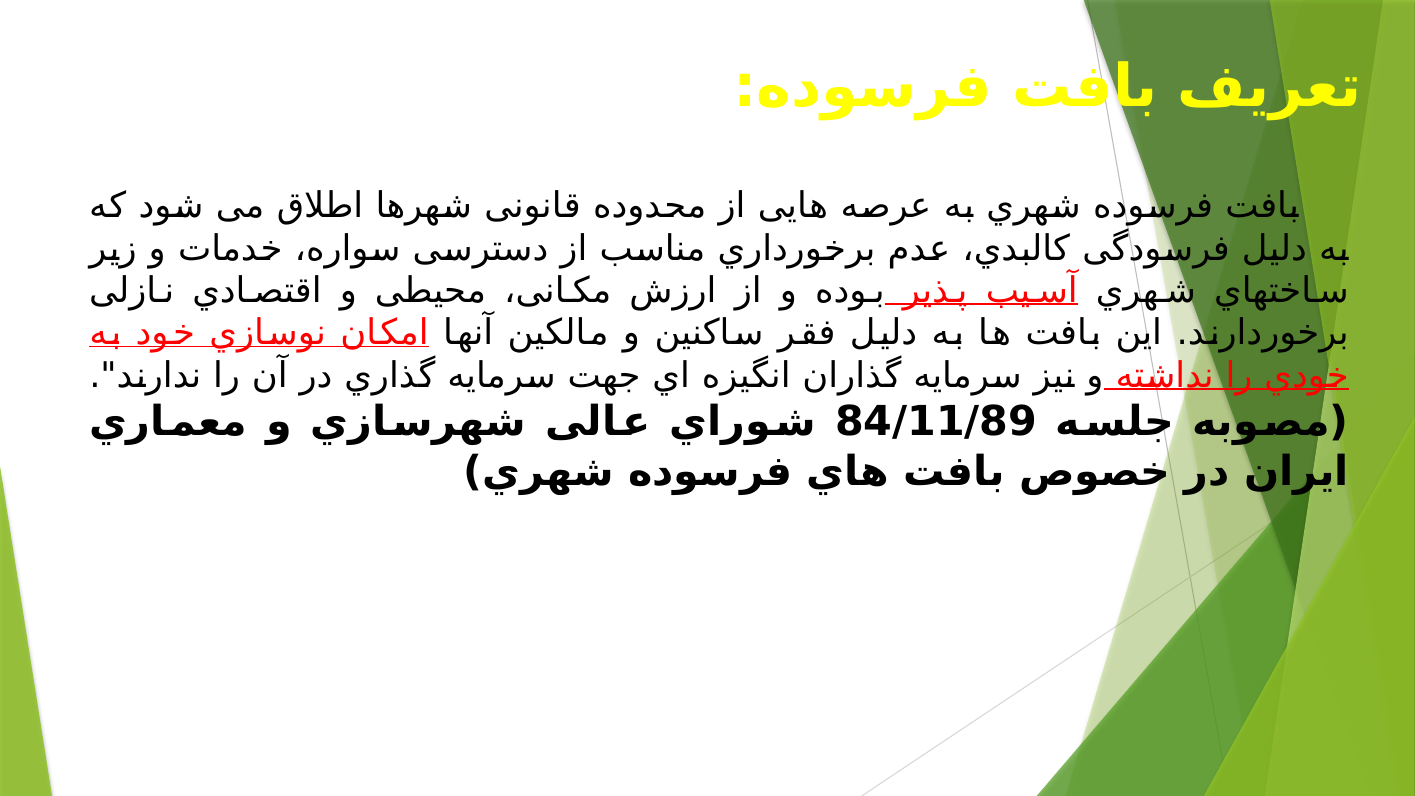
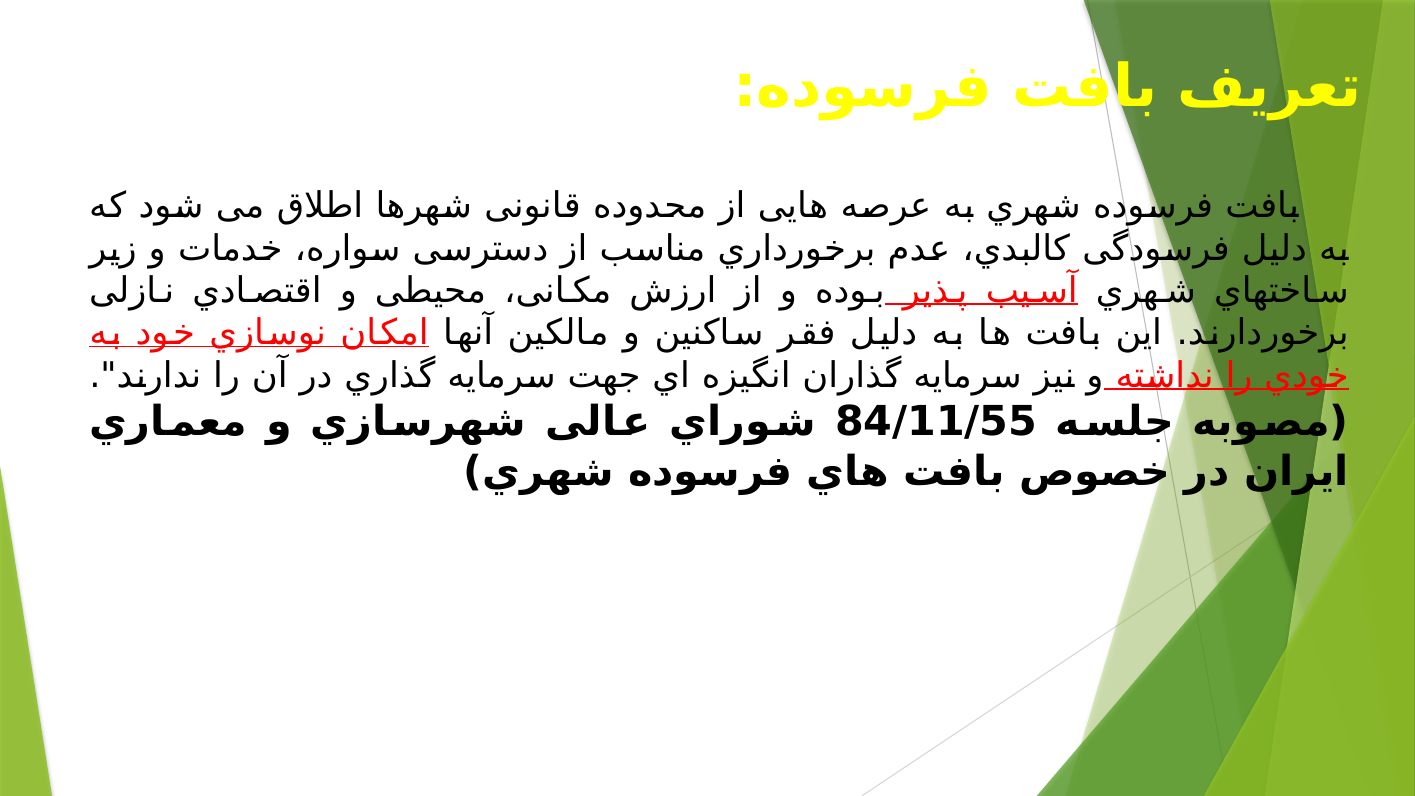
84/11/89: 84/11/89 -> 84/11/55 (936, 422)
